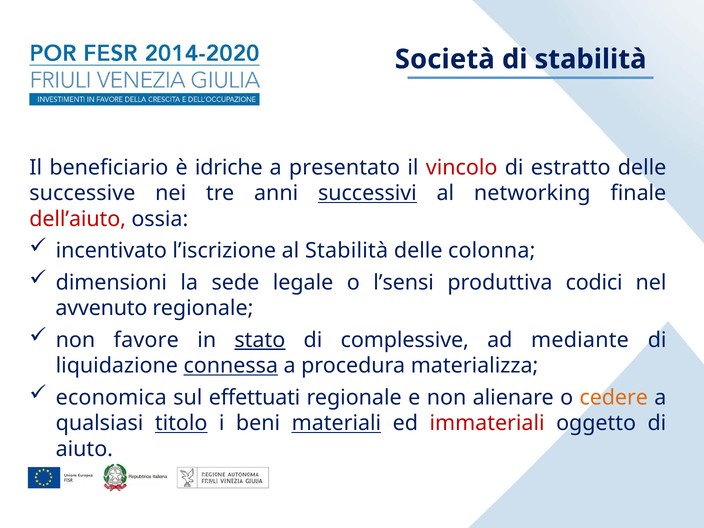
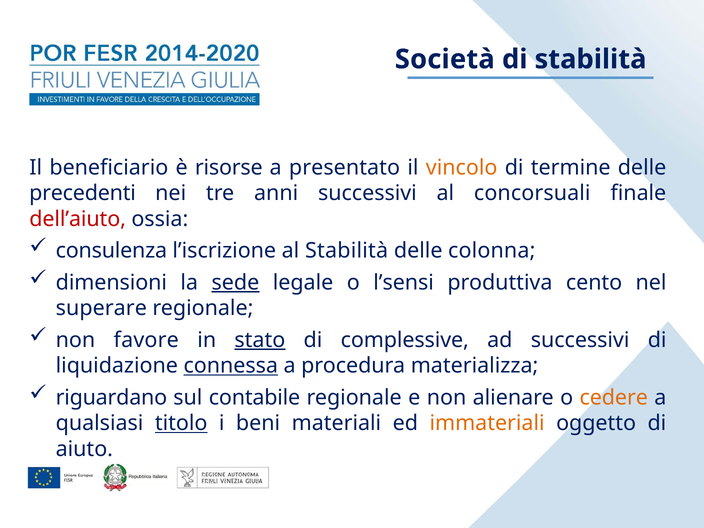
idriche: idriche -> risorse (229, 168)
vincolo colour: red -> orange (462, 168)
estratto: estratto -> termine (571, 168)
successive: successive -> precedenti (82, 193)
successivi underline: present -> none (367, 193)
networking: networking -> concorsuali (532, 193)
incentivato: incentivato -> consulenza (111, 251)
sede underline: none -> present (235, 283)
codici: codici -> cento (594, 283)
avvenuto: avvenuto -> superare (101, 308)
ad mediante: mediante -> successivi (580, 340)
economica: economica -> riguardano (111, 397)
effettuati: effettuati -> contabile (255, 397)
materiali underline: present -> none (336, 423)
immateriali colour: red -> orange (487, 423)
